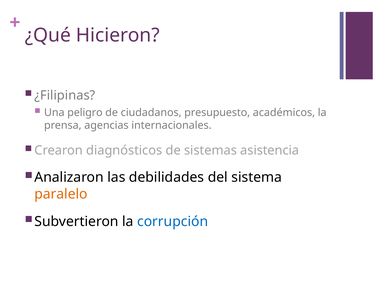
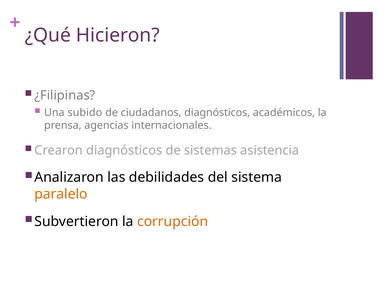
peligro: peligro -> subido (85, 112)
ciudadanos presupuesto: presupuesto -> diagnósticos (217, 112)
corrupción colour: blue -> orange (173, 221)
